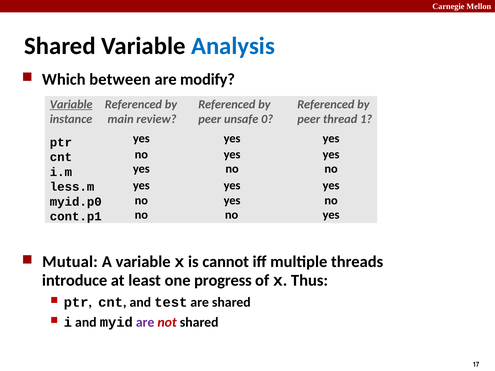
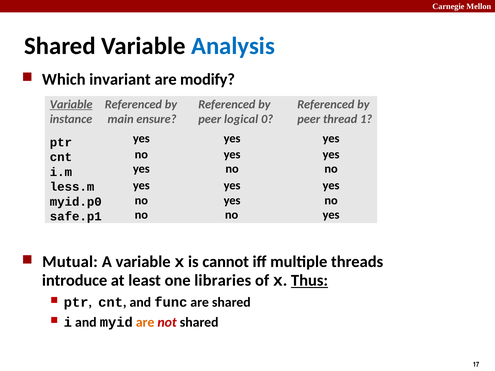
between: between -> invariant (120, 80)
review: review -> ensure (156, 119)
unsafe: unsafe -> logical (241, 119)
cont.p1: cont.p1 -> safe.p1 (76, 217)
progress: progress -> libraries (223, 281)
Thus underline: none -> present (310, 281)
test: test -> func (171, 302)
are colour: purple -> orange (145, 322)
